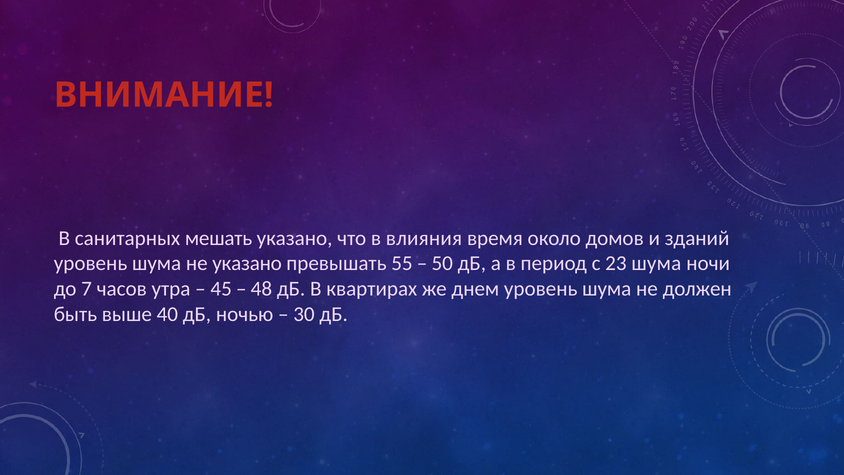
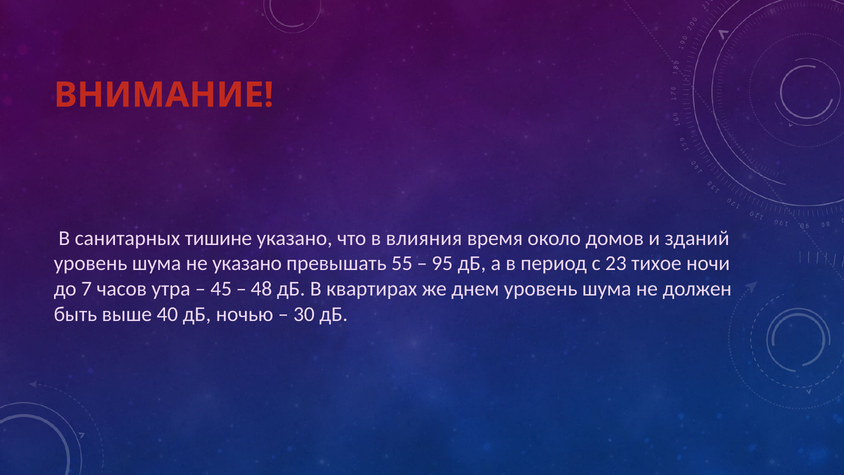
мешать: мешать -> тишине (219, 238)
50: 50 -> 95 (442, 263)
23 шума: шума -> тихое (656, 263)
